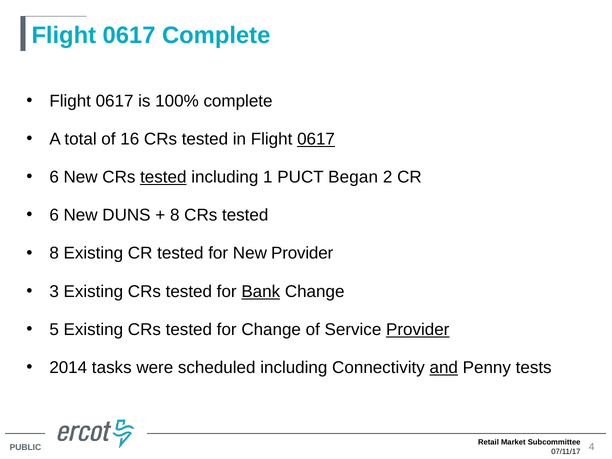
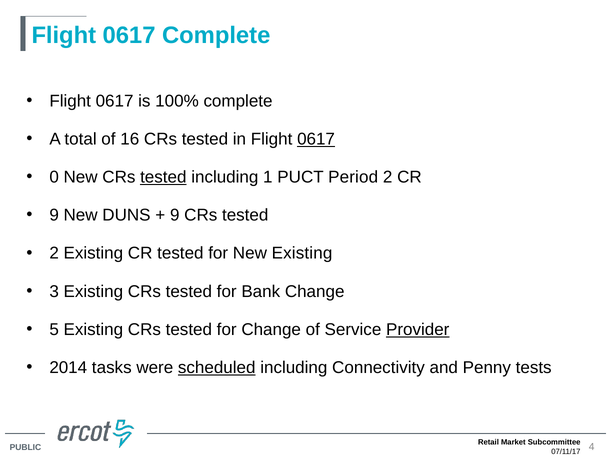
6: 6 -> 0 (54, 177)
Began: Began -> Period (353, 177)
6: 6 -> 9 (54, 215)
8: 8 -> 9 (175, 215)
8: 8 -> 2 (54, 253)
New Provider: Provider -> Existing (302, 253)
Bank underline: present -> none (261, 291)
scheduled underline: none -> present (217, 368)
and underline: present -> none (444, 368)
